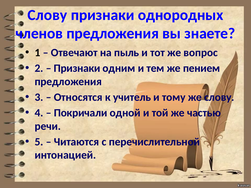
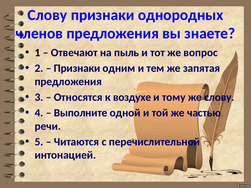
пением: пением -> запятая (202, 68)
учитель: учитель -> воздухе (132, 97)
Покричали: Покричали -> Выполните (81, 113)
